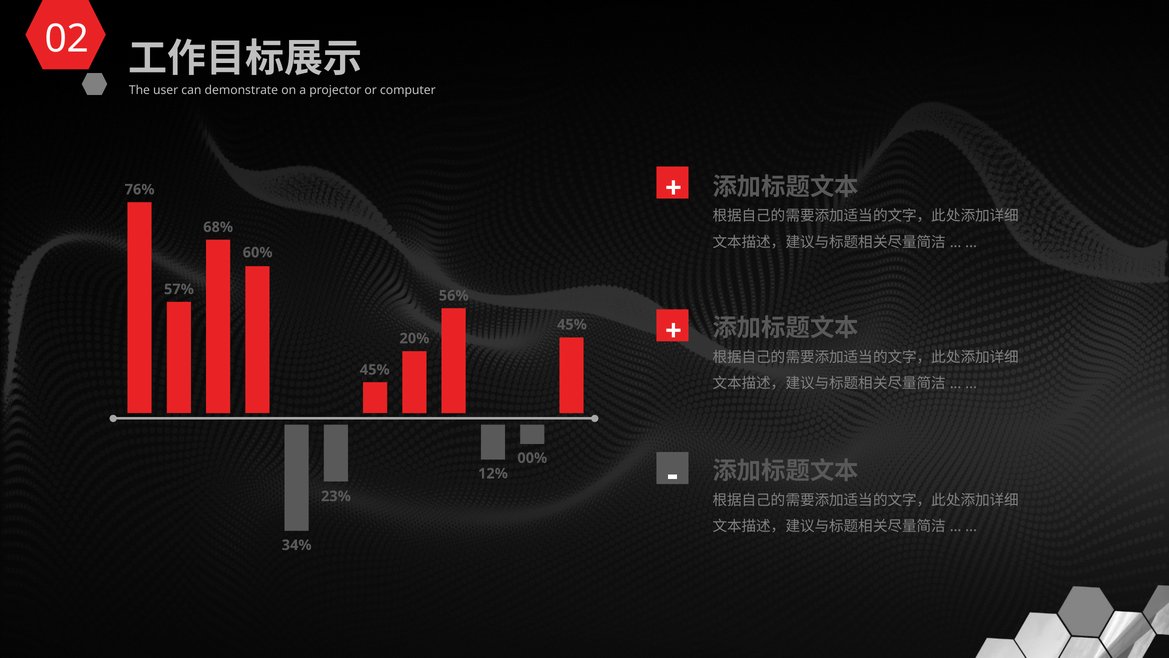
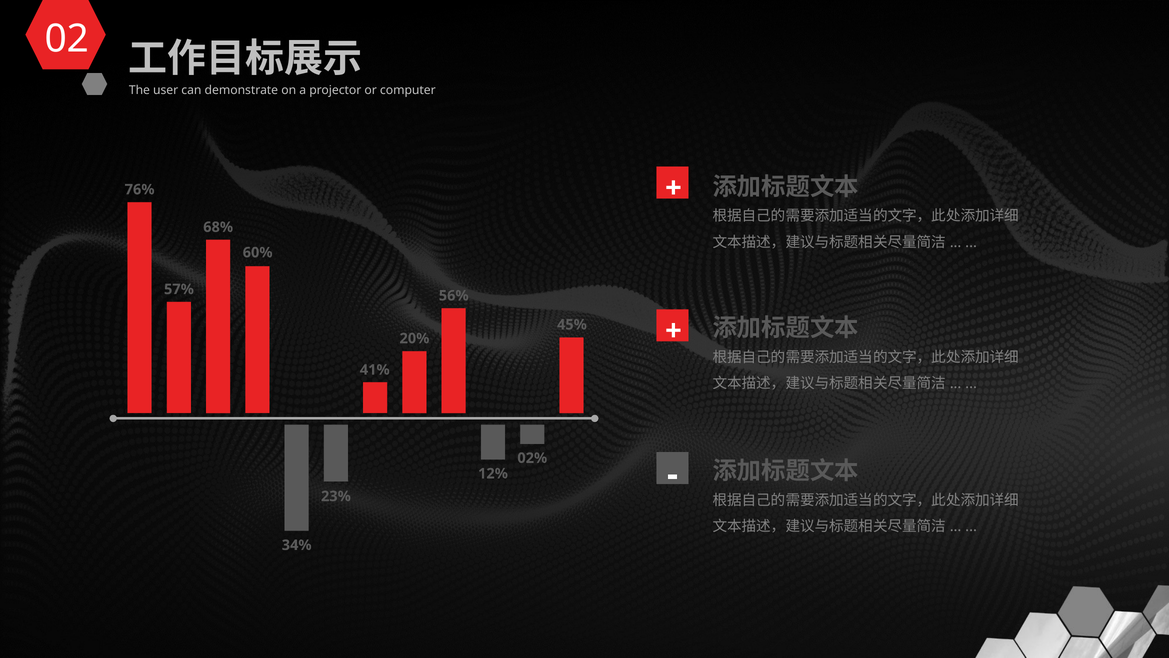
45%: 45% -> 41% (375, 370)
00%: 00% -> 02% (532, 458)
